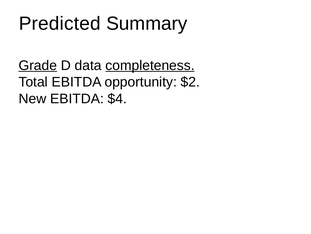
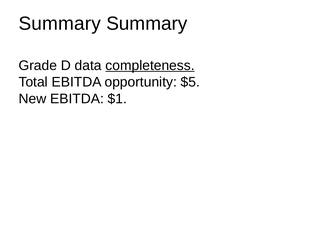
Predicted: Predicted -> Summary (60, 24)
Grade underline: present -> none (38, 65)
$2: $2 -> $5 (190, 82)
$4: $4 -> $1 (117, 98)
